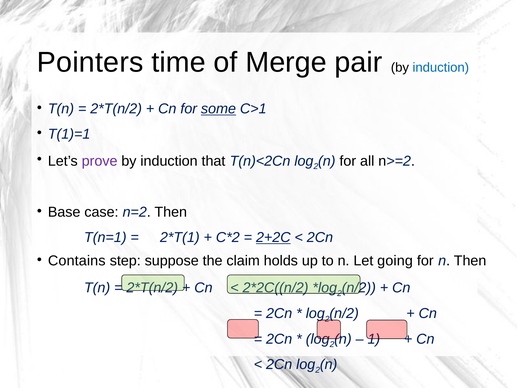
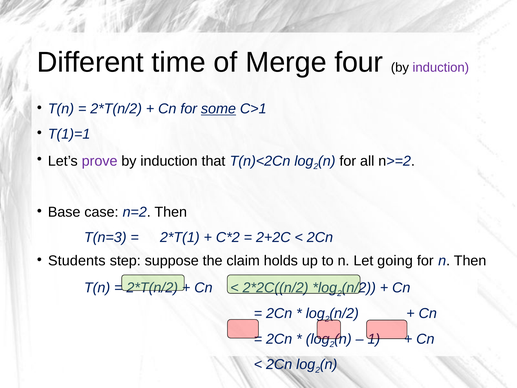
Pointers: Pointers -> Different (90, 62)
pair: pair -> four (359, 62)
induction colour: blue -> purple (441, 68)
T(n=1: T(n=1 -> T(n=3 (105, 237)
2+2C underline: present -> none (273, 237)
Contains: Contains -> Students (77, 261)
